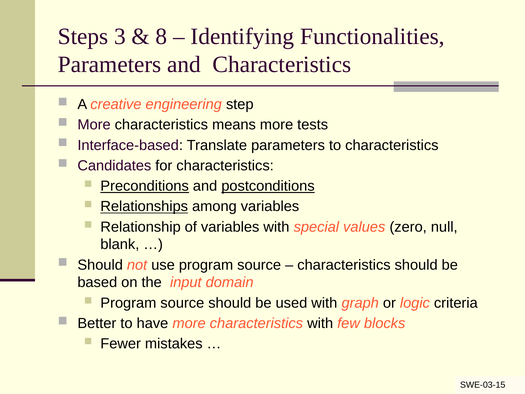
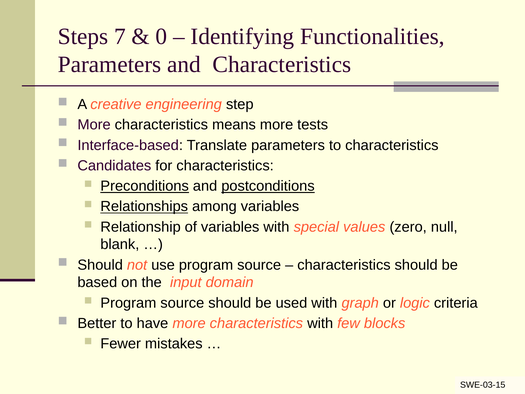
3: 3 -> 7 (120, 36)
8: 8 -> 0 (161, 36)
